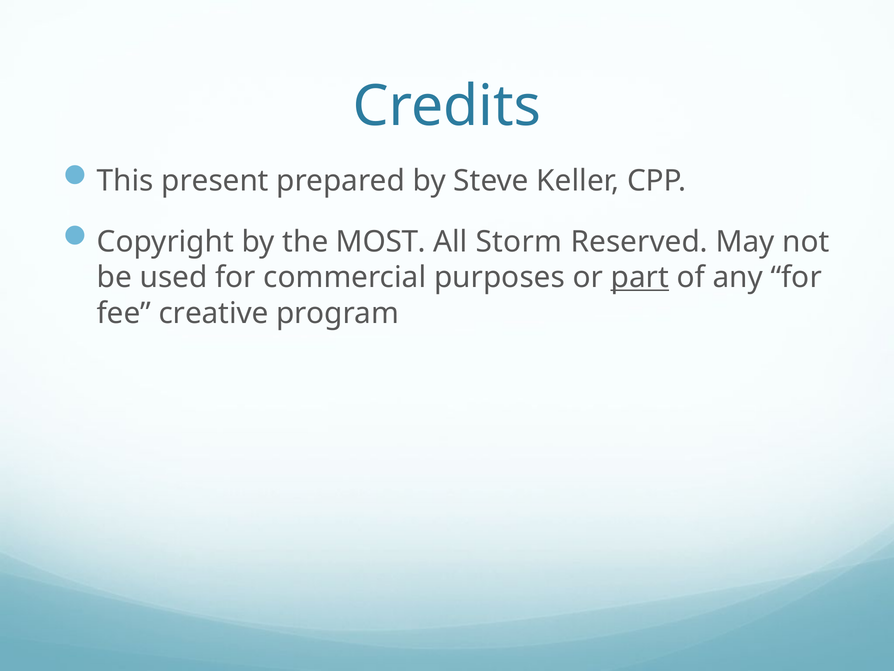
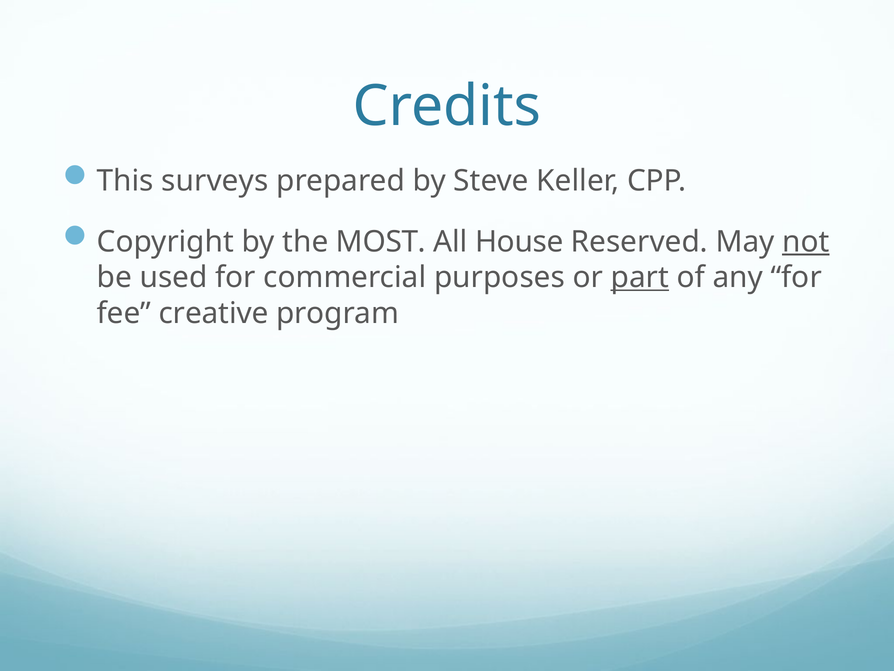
present: present -> surveys (215, 181)
Storm: Storm -> House (519, 242)
not underline: none -> present (806, 242)
